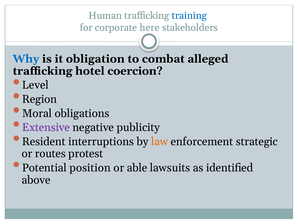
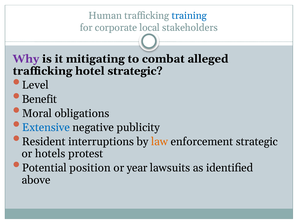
here: here -> local (150, 28)
Why colour: blue -> purple (26, 59)
obligation: obligation -> mitigating (95, 59)
hotel coercion: coercion -> strategic (135, 71)
Region: Region -> Benefit (40, 99)
Extensive colour: purple -> blue (46, 127)
routes: routes -> hotels (50, 153)
able: able -> year (137, 167)
